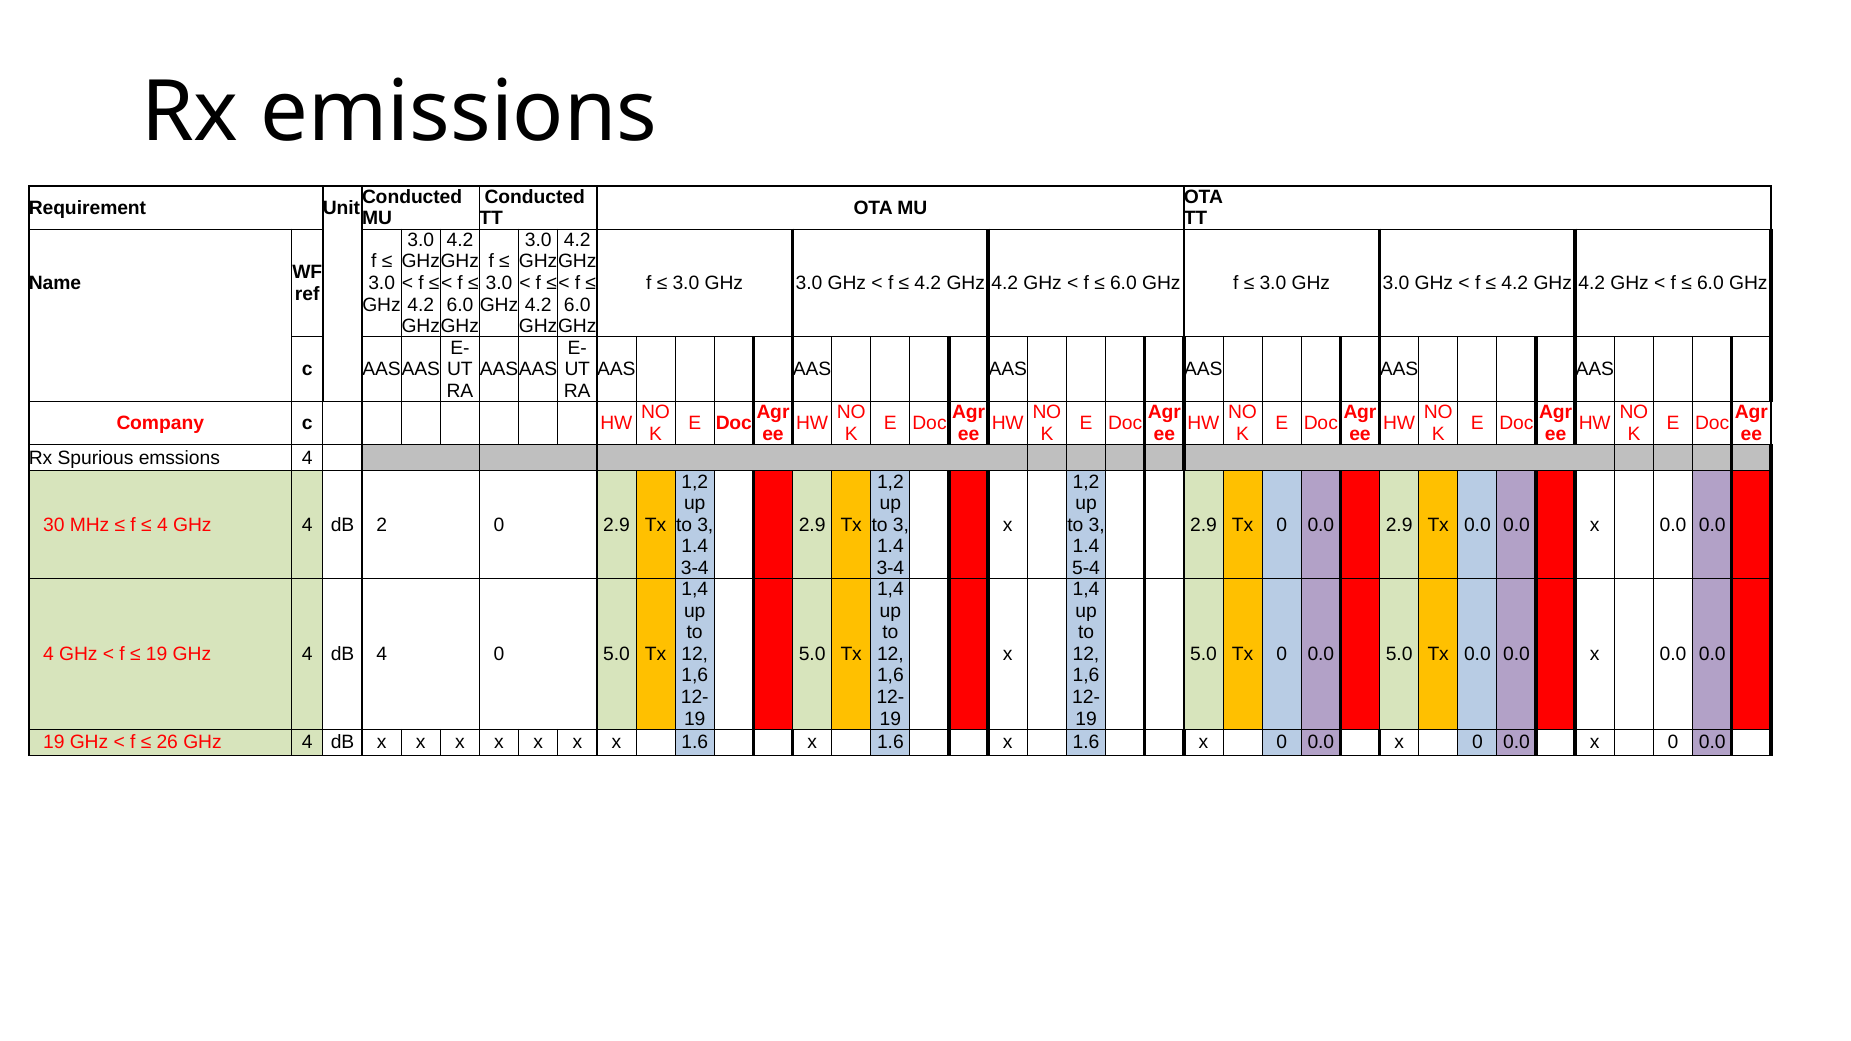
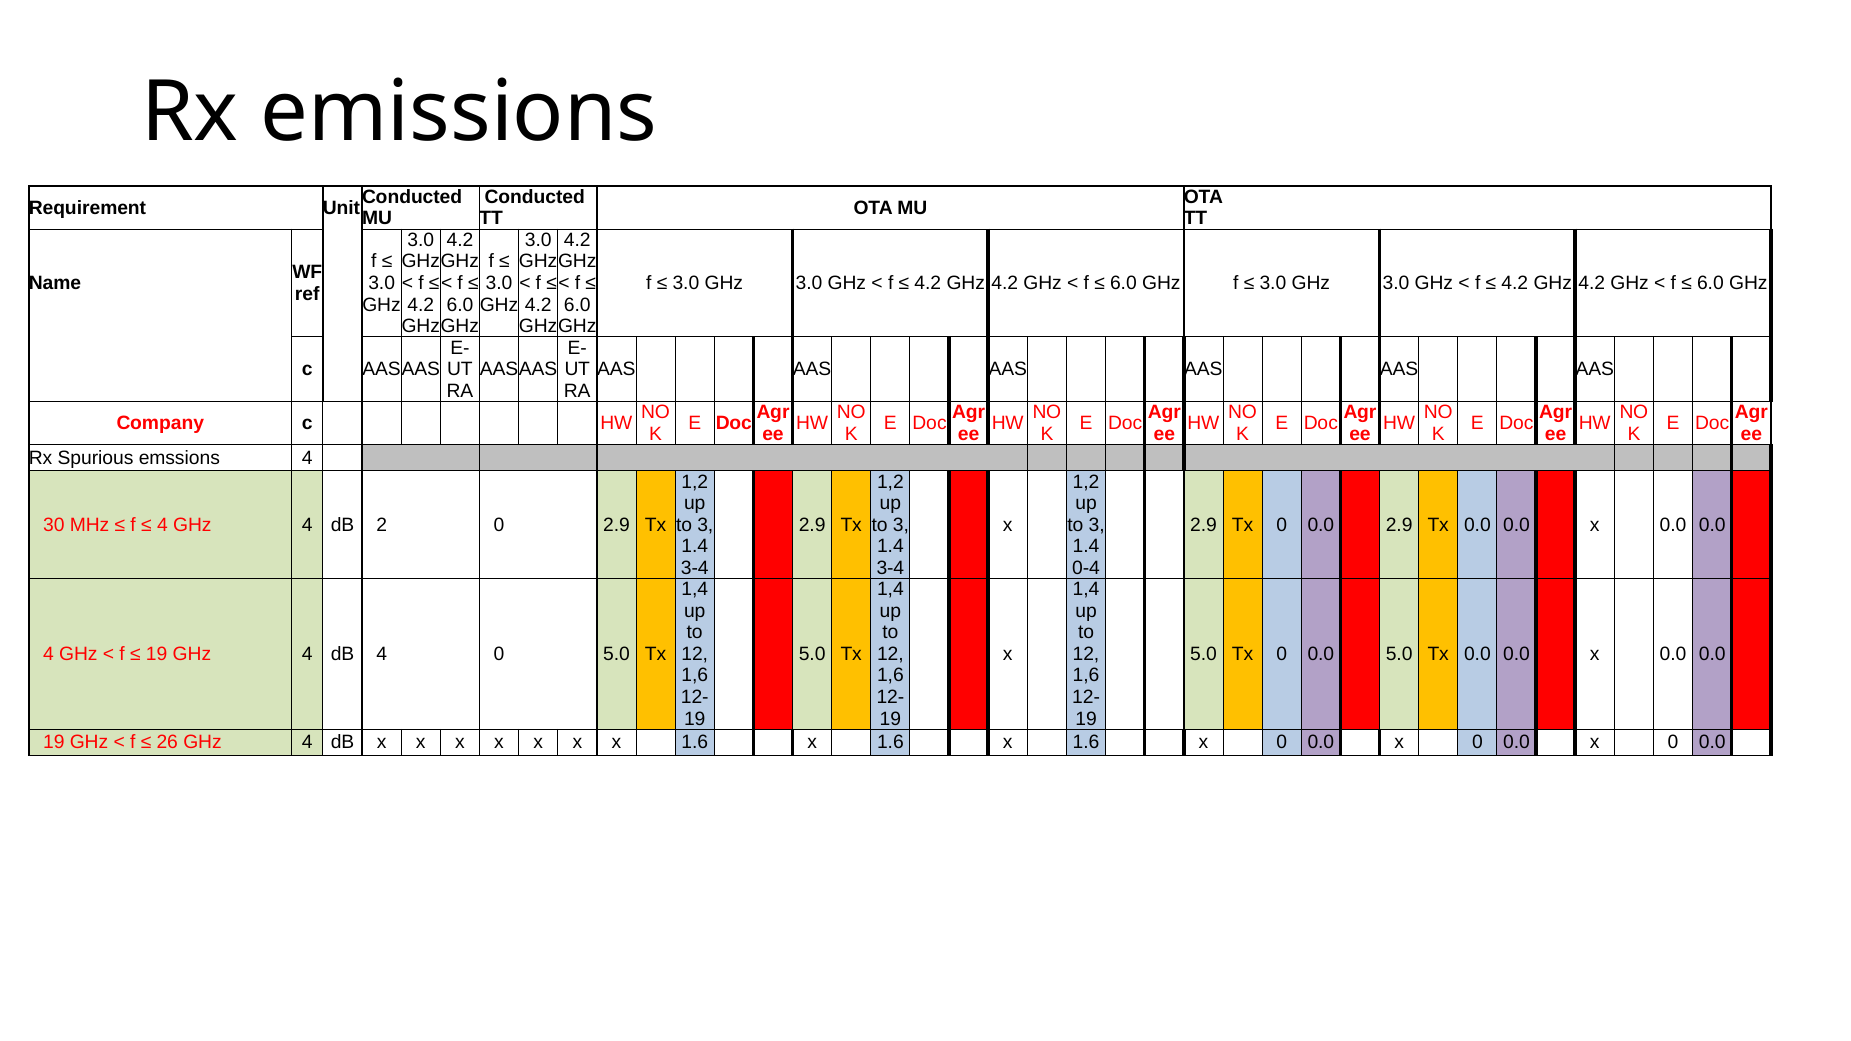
5-4: 5-4 -> 0-4 (1086, 568)
